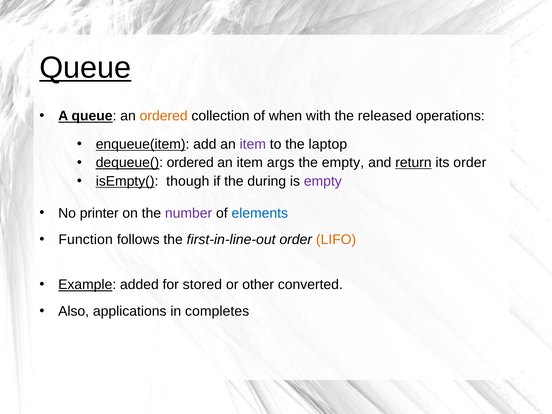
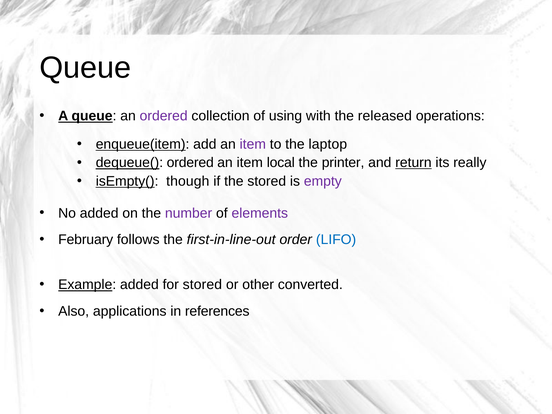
Queue underline: present -> none (85, 68)
ordered colour: orange -> purple (164, 116)
when: when -> using (285, 116)
args: args -> local (281, 163)
the empty: empty -> printer (343, 163)
its order: order -> really (470, 163)
the during: during -> stored (267, 181)
No printer: printer -> added (99, 213)
elements colour: blue -> purple (260, 213)
Function: Function -> February (86, 240)
LIFO colour: orange -> blue (336, 240)
completes: completes -> references (217, 311)
